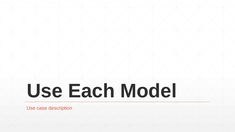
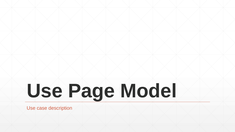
Each: Each -> Page (91, 91)
